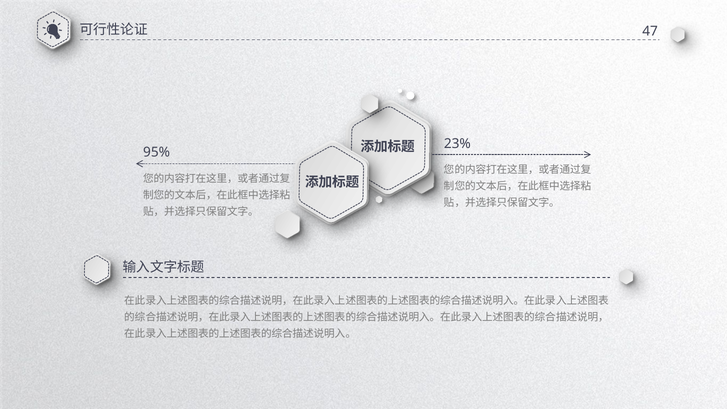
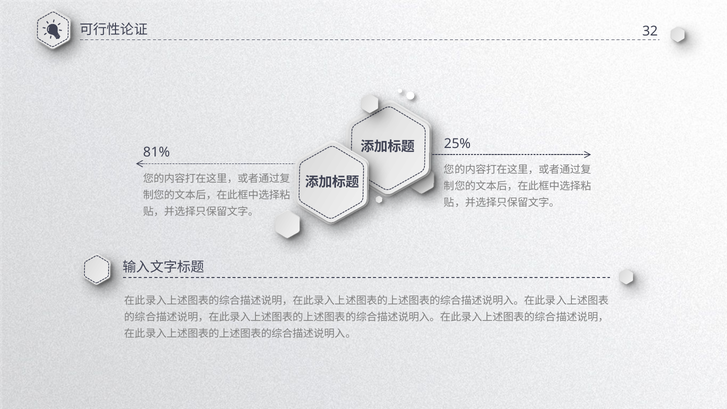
47: 47 -> 32 (650, 31)
23%: 23% -> 25% (457, 144)
95%: 95% -> 81% (157, 152)
